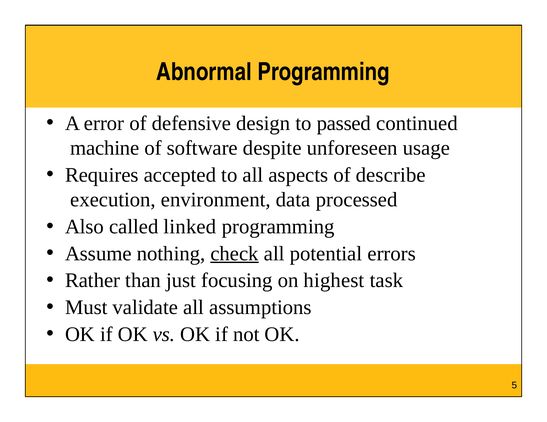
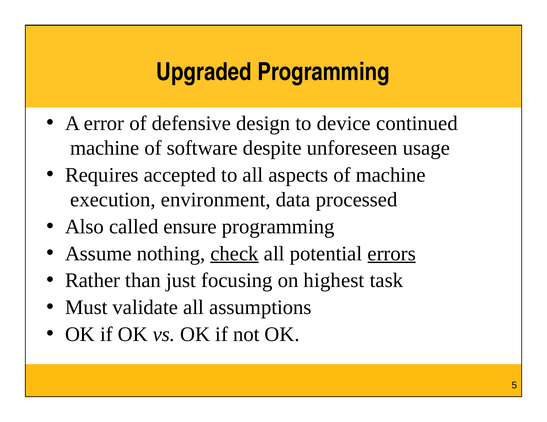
Abnormal: Abnormal -> Upgraded (204, 72)
passed: passed -> device (344, 123)
of describe: describe -> machine (391, 175)
linked: linked -> ensure (190, 227)
errors underline: none -> present (392, 254)
